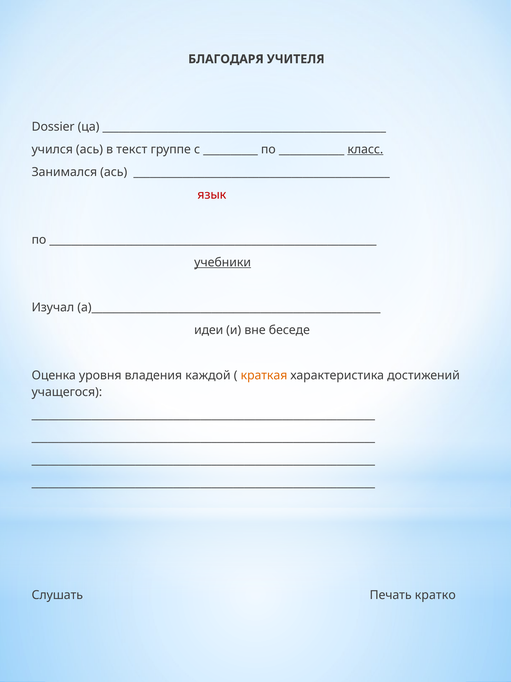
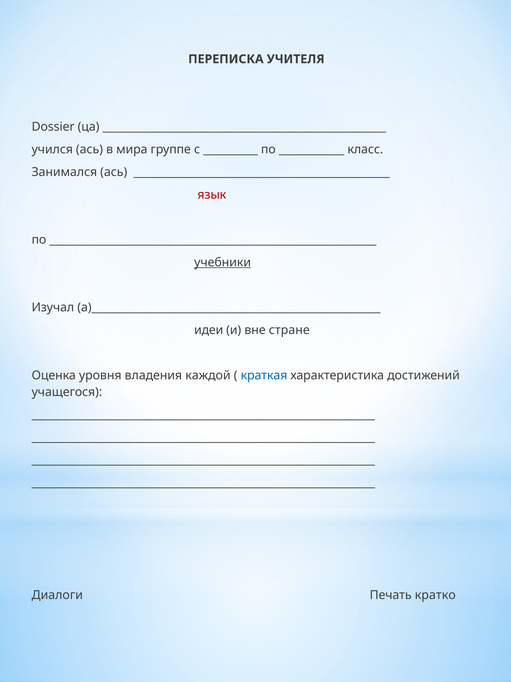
БЛАГОДАРЯ: БЛАГОДАРЯ -> ПЕРЕПИСКА (226, 59)
текст: текст -> мира (132, 149)
класс underline: present -> none (365, 149)
беседе: беседе -> стране (289, 330)
краткая colour: orange -> blue (264, 375)
Слушать: Слушать -> Диалоги (57, 595)
